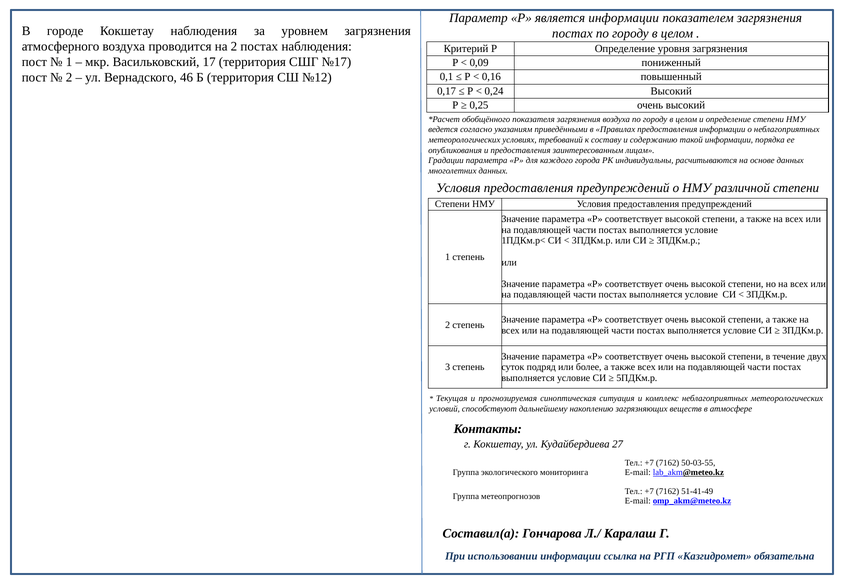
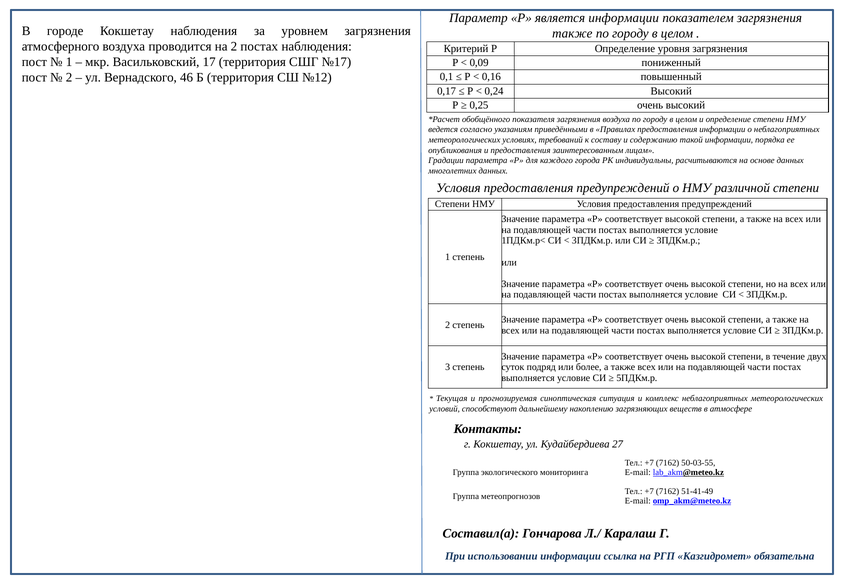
постах: постах -> также (572, 34)
